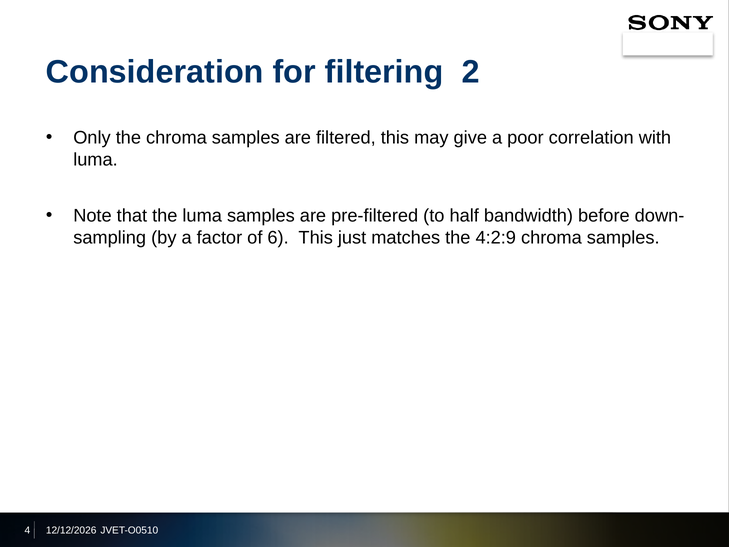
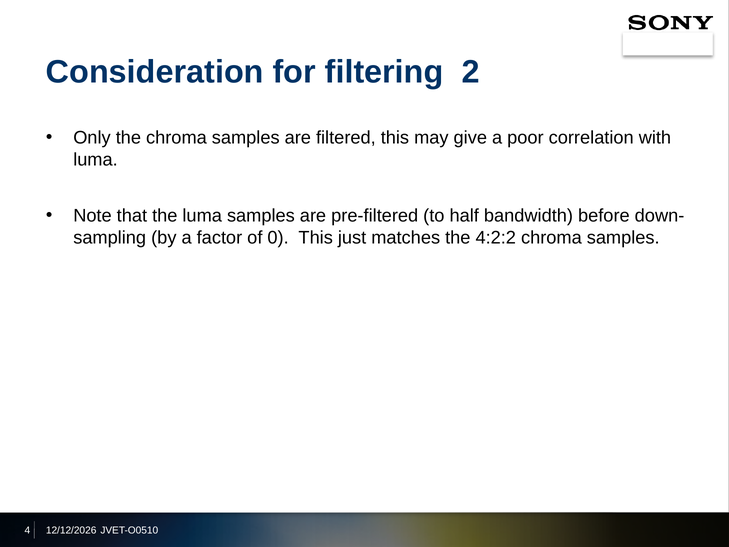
6: 6 -> 0 (278, 237)
4:2:9: 4:2:9 -> 4:2:2 (496, 237)
